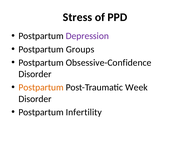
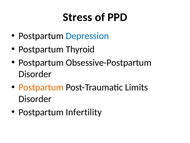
Depression colour: purple -> blue (87, 36)
Groups: Groups -> Thyroid (80, 49)
Obsessive-Confidence: Obsessive-Confidence -> Obsessive-Postpartum (109, 62)
Week: Week -> Limits (137, 87)
